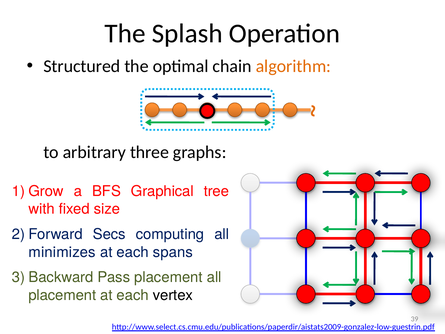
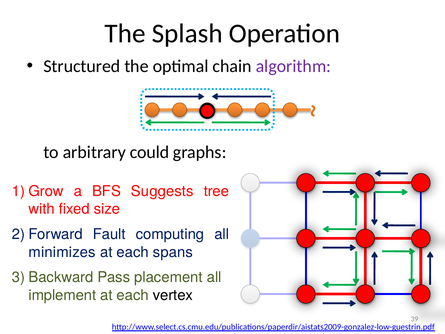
algorithm colour: orange -> purple (293, 66)
three: three -> could (150, 152)
Graphical: Graphical -> Suggests (162, 191)
Secs: Secs -> Fault (109, 234)
placement: placement -> implement (62, 295)
